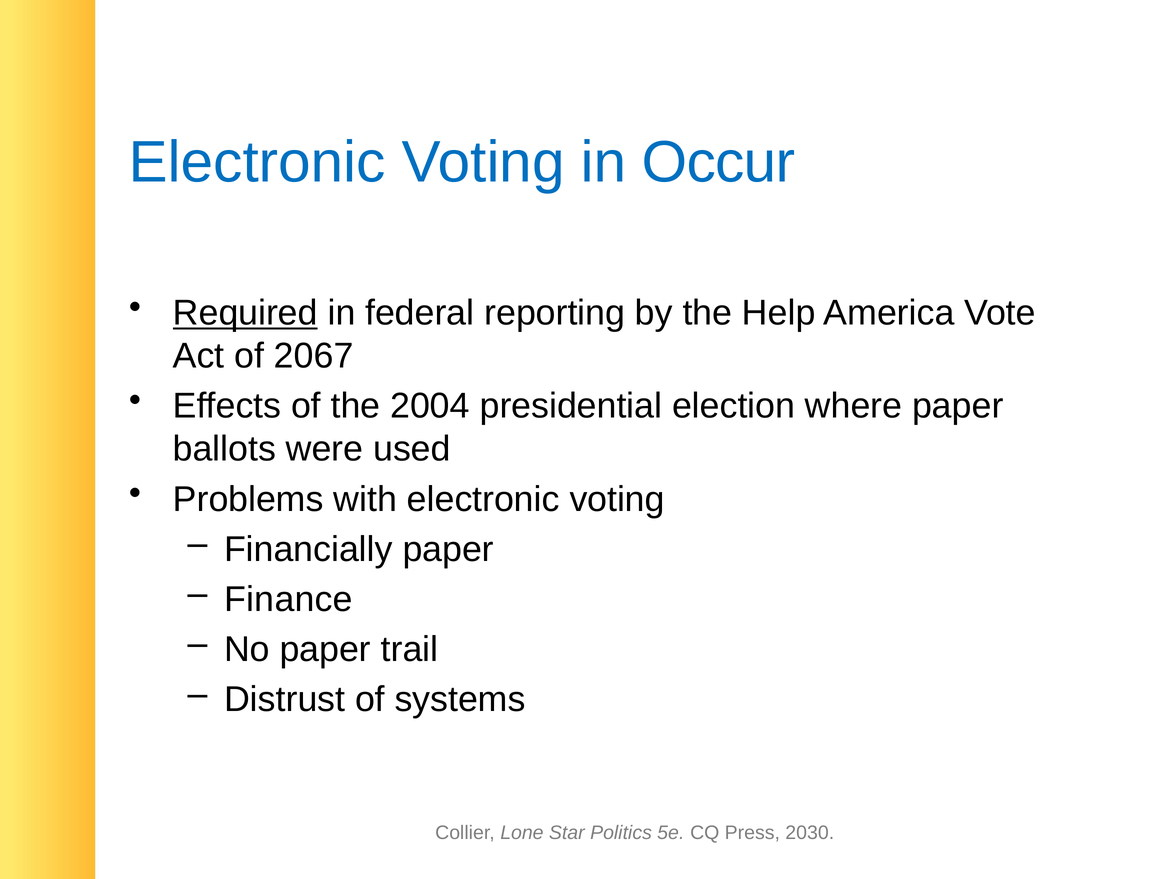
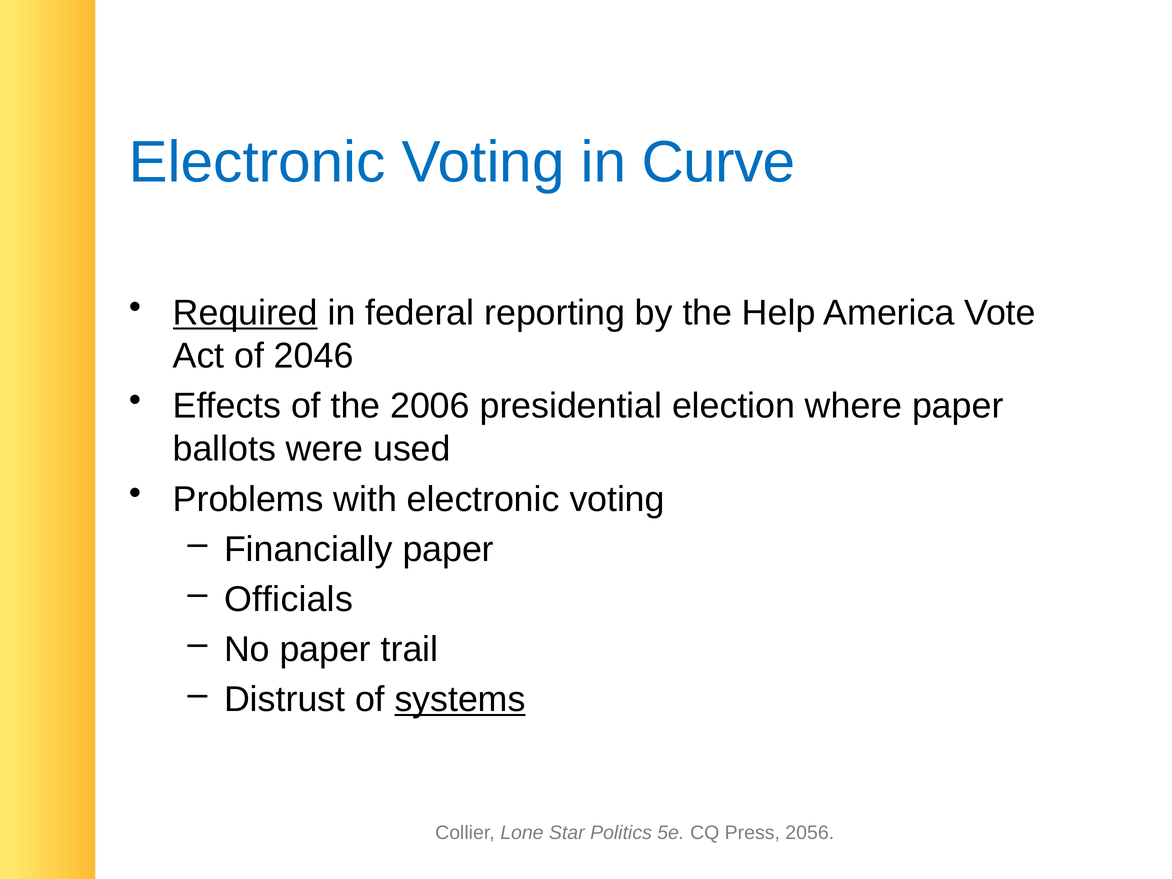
Occur: Occur -> Curve (719, 162)
2067: 2067 -> 2046 (314, 356)
2004: 2004 -> 2006 (430, 406)
Finance: Finance -> Officials (289, 599)
systems underline: none -> present (460, 700)
2030: 2030 -> 2056 (810, 833)
